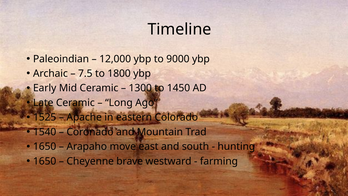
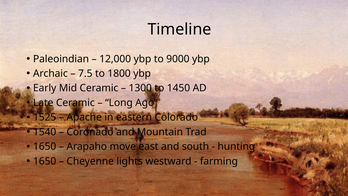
brave: brave -> lights (130, 161)
